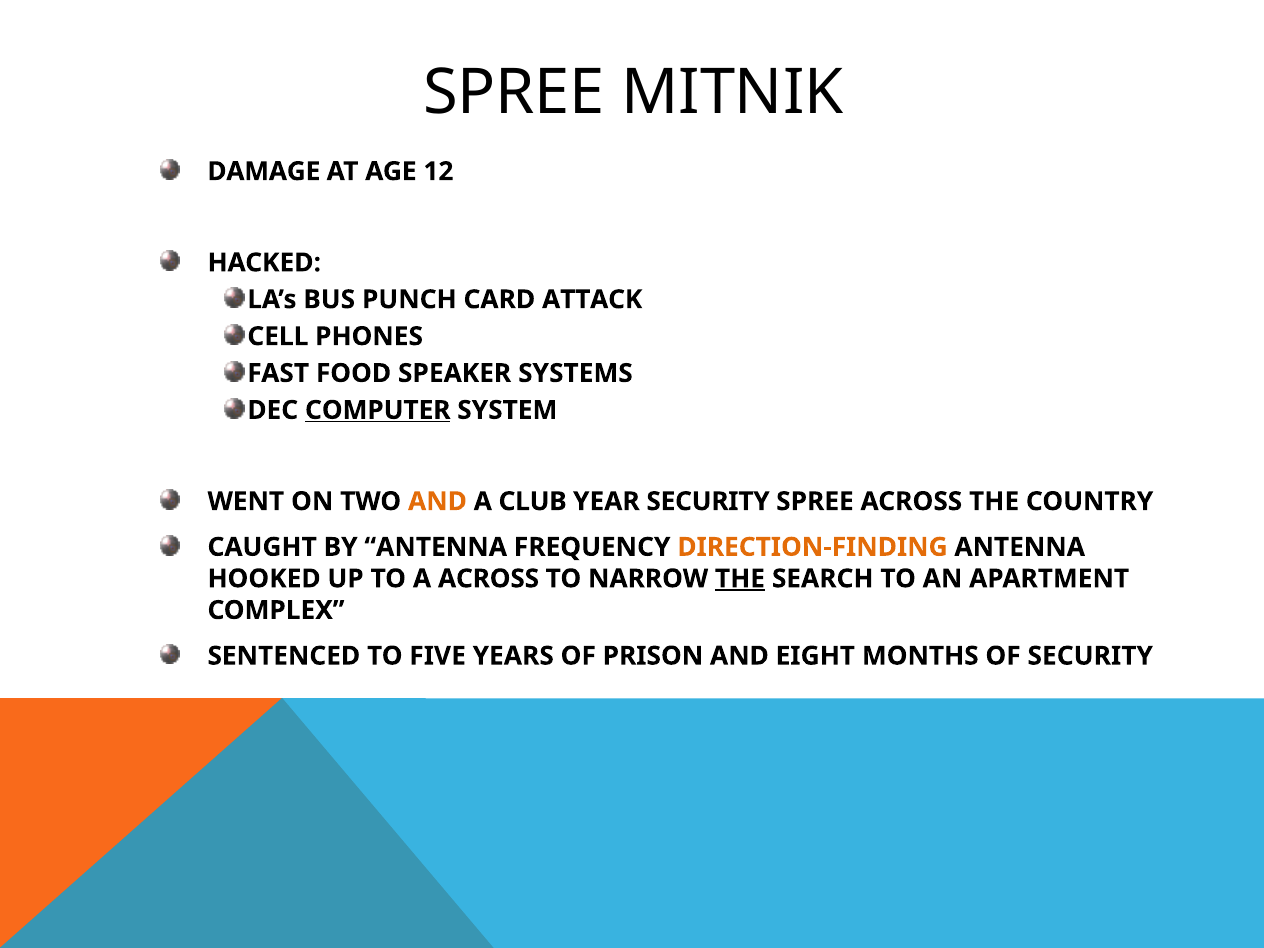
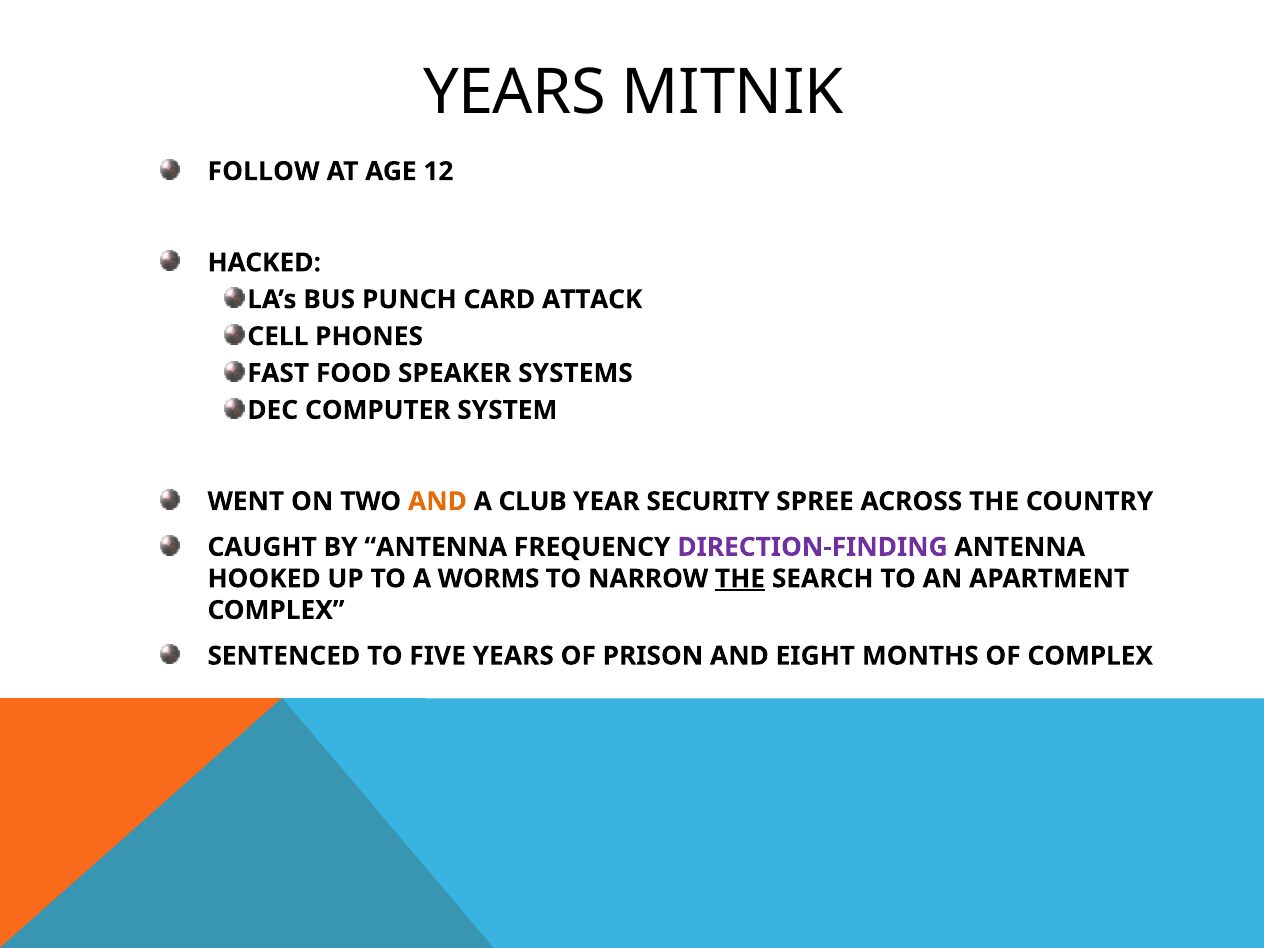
SPREE: SPREE -> YEARS (514, 93)
DAMAGE: DAMAGE -> FOLLOW (264, 171)
COMPUTER underline: present -> none (378, 410)
DIRECTION-FINDING colour: orange -> purple (812, 547)
A ACROSS: ACROSS -> WORMS (489, 579)
OF SECURITY: SECURITY -> COMPLEX (1090, 656)
